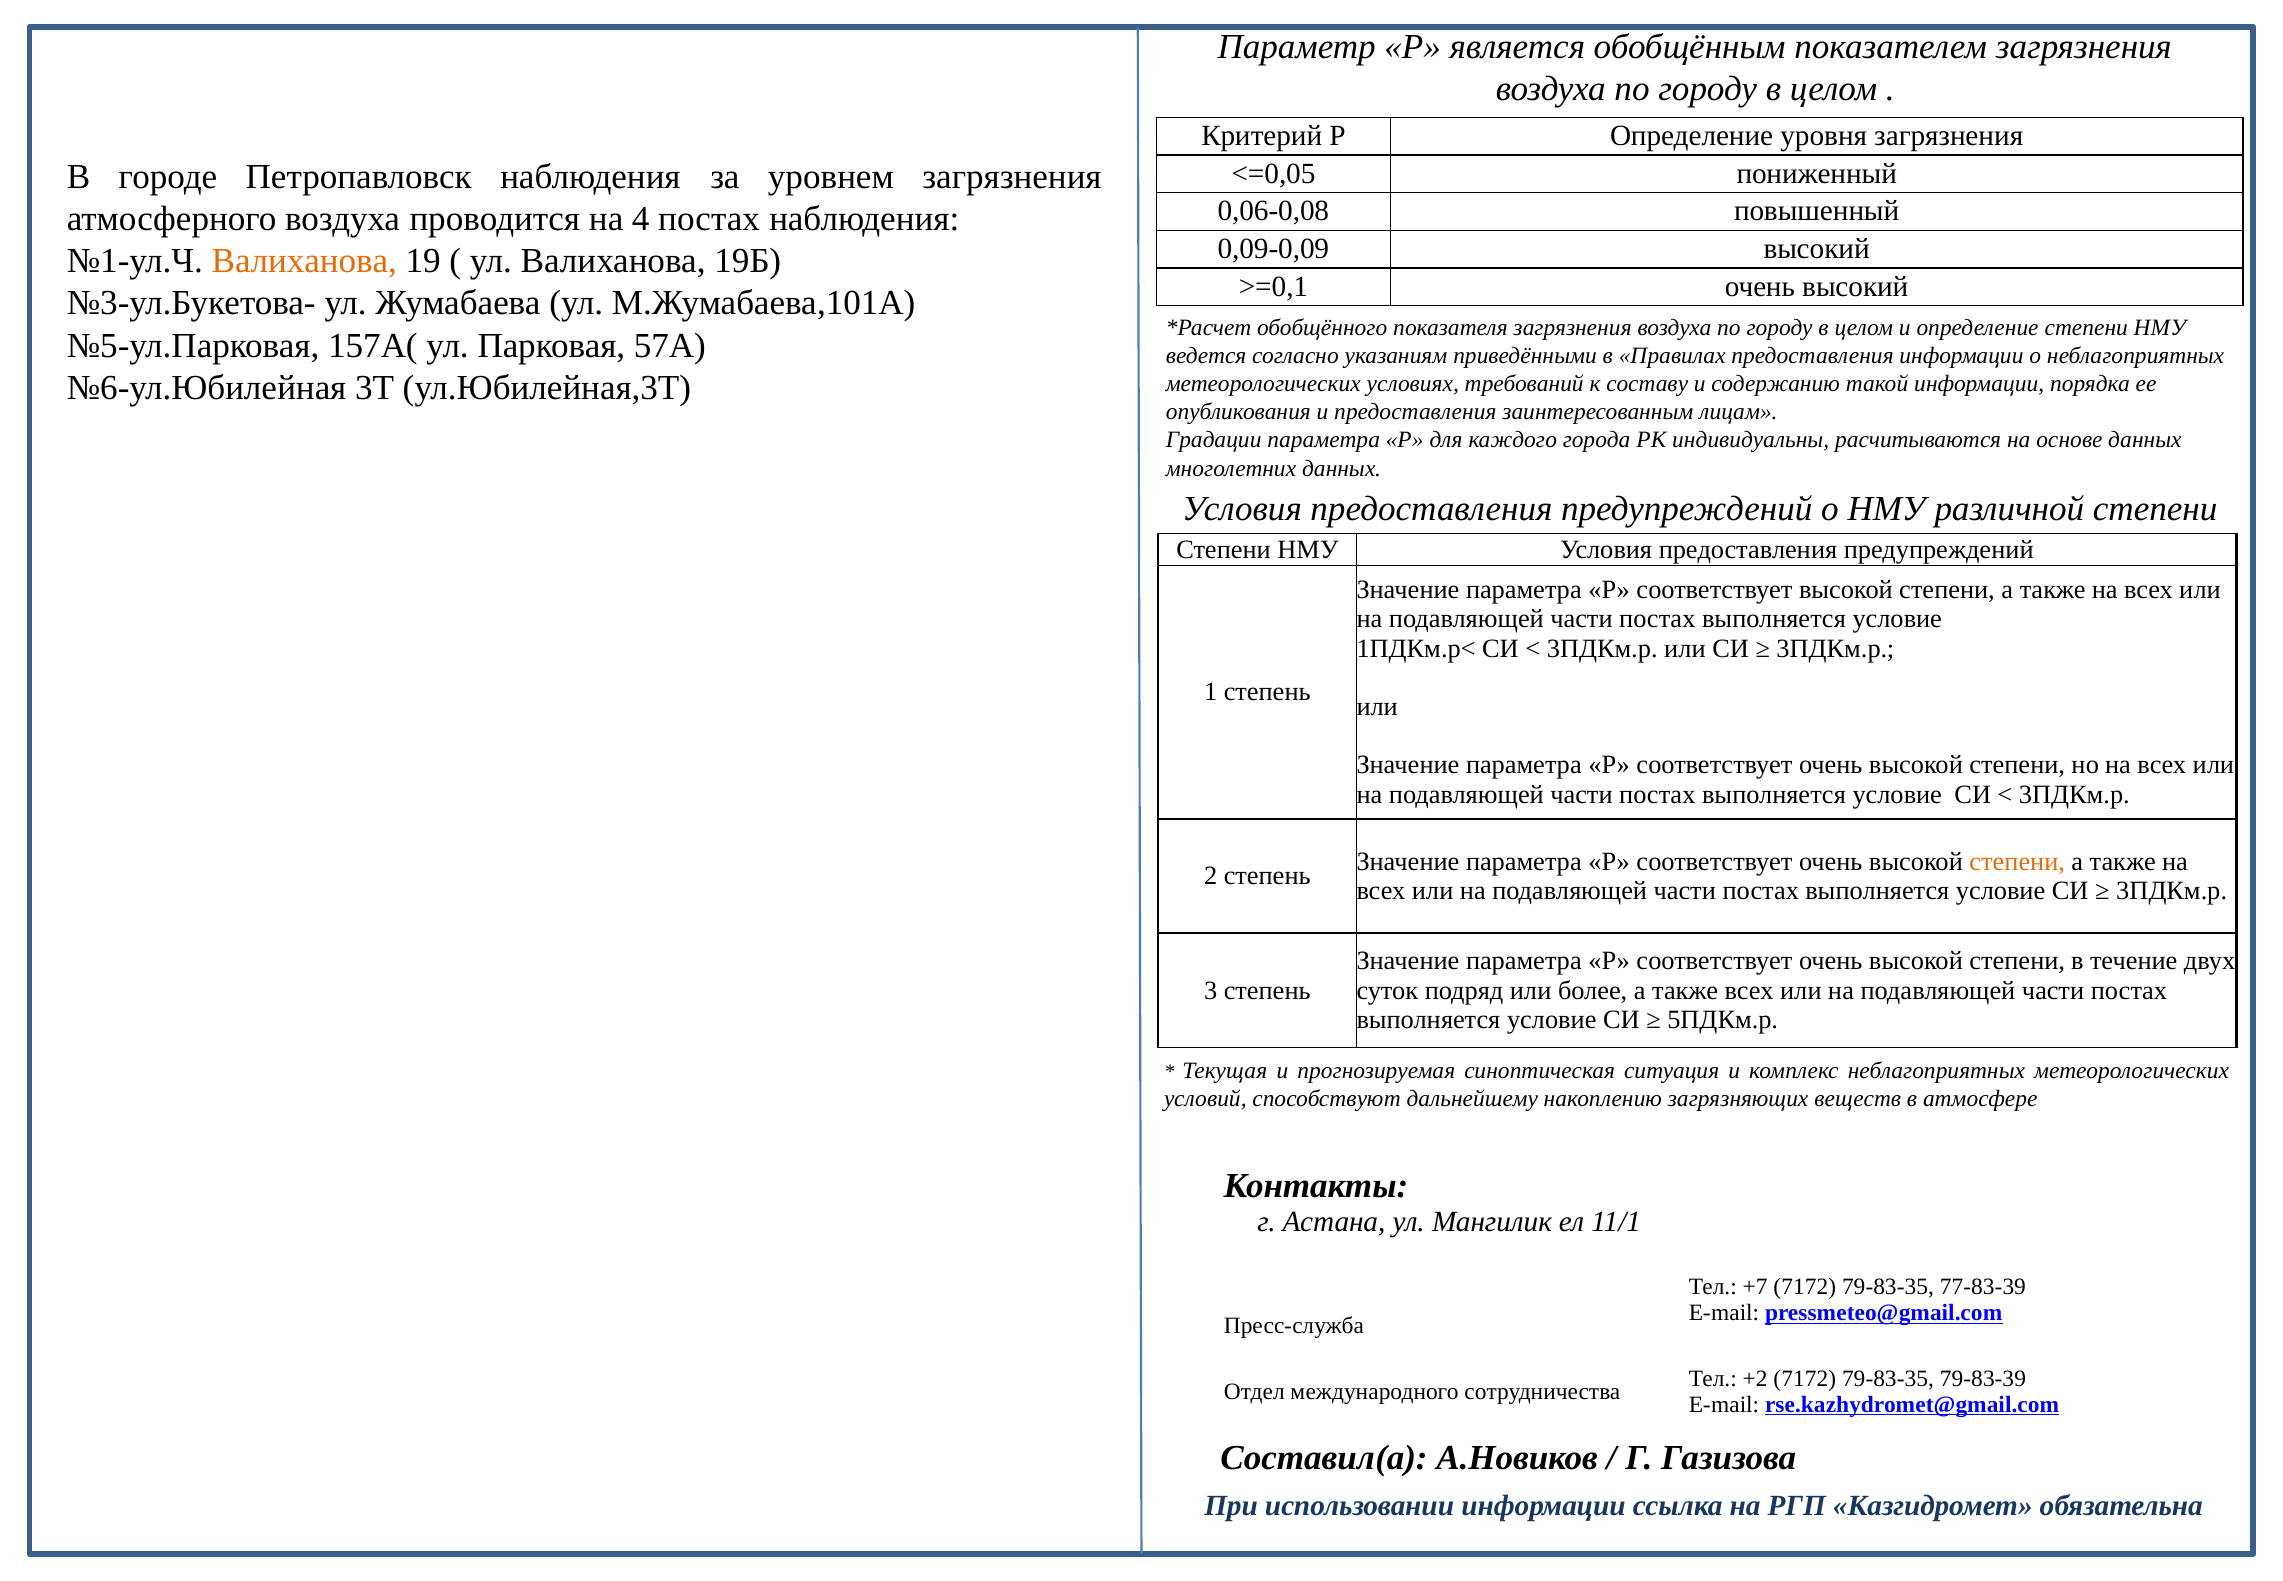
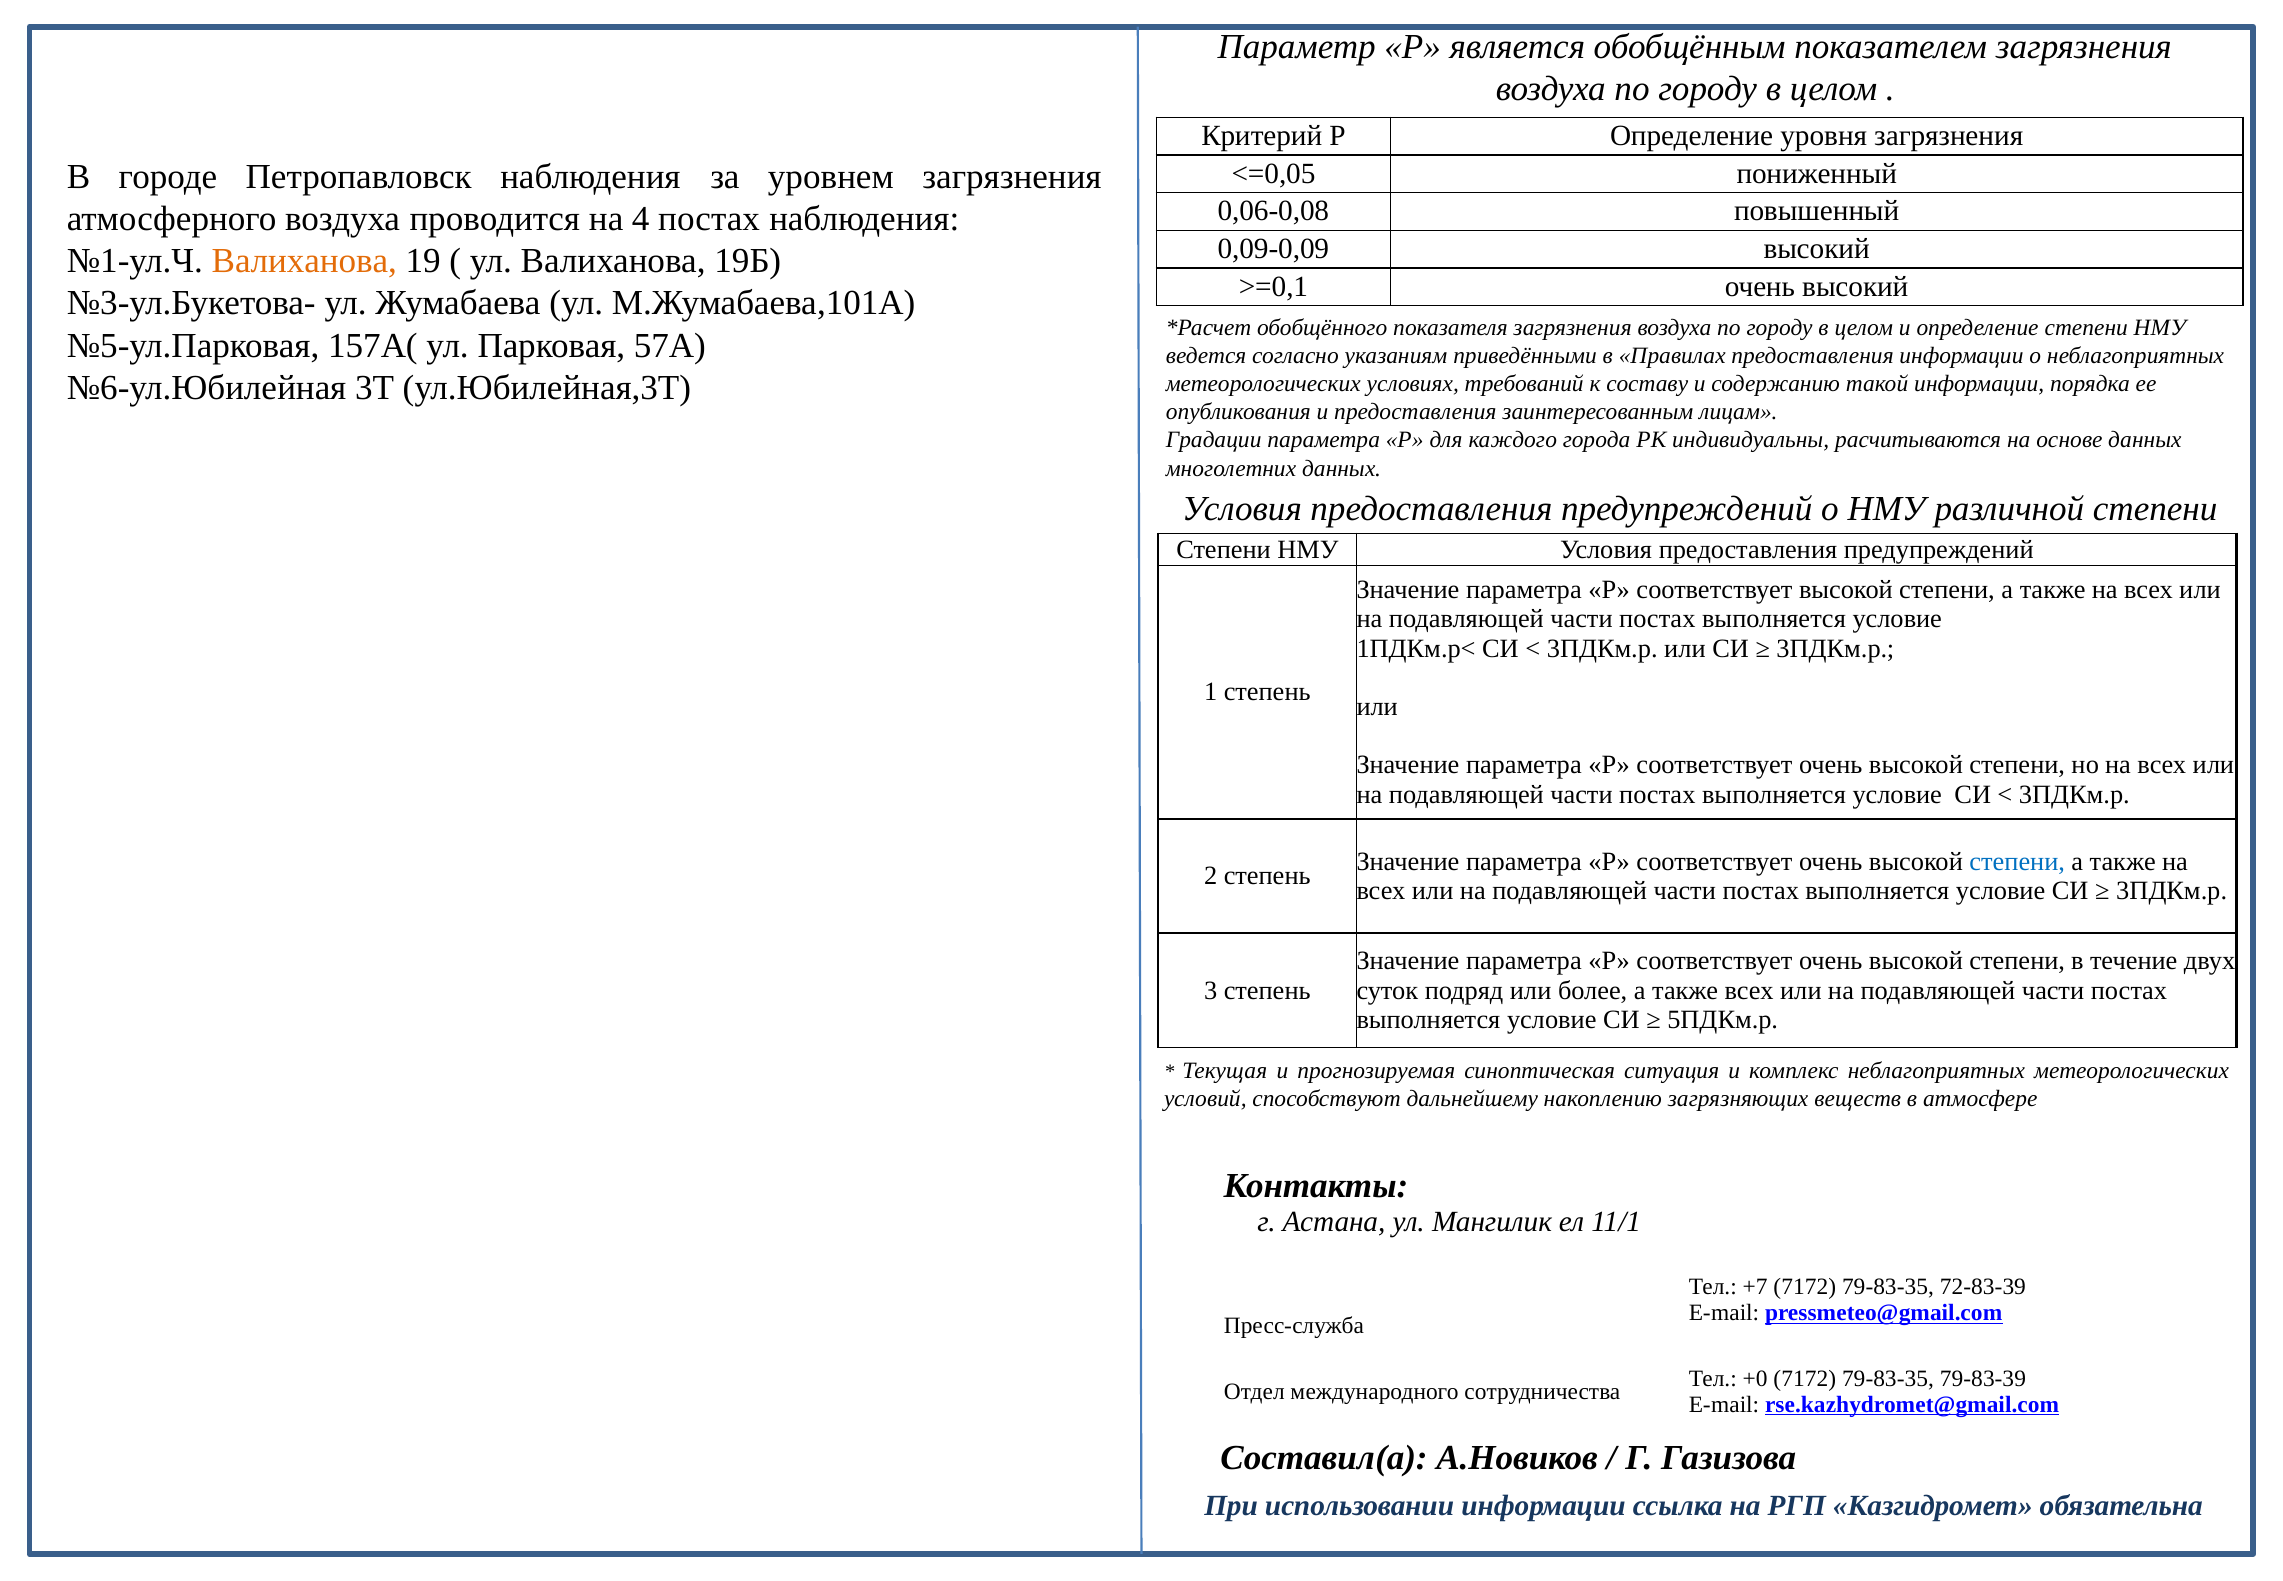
степени colour: orange -> blue (2017, 861)
77-83-39: 77-83-39 -> 72-83-39 (1983, 1287)
+2: +2 -> +0 (1755, 1378)
